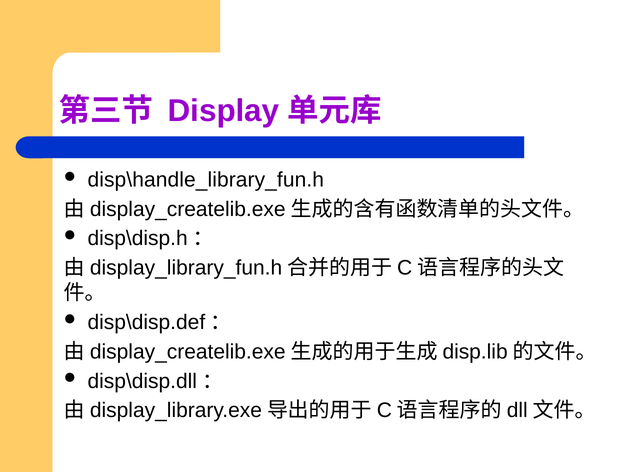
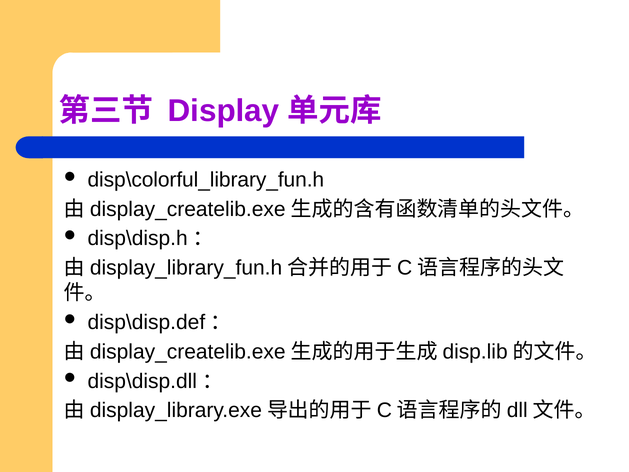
disp\handle_library_fun.h: disp\handle_library_fun.h -> disp\colorful_library_fun.h (206, 180)
